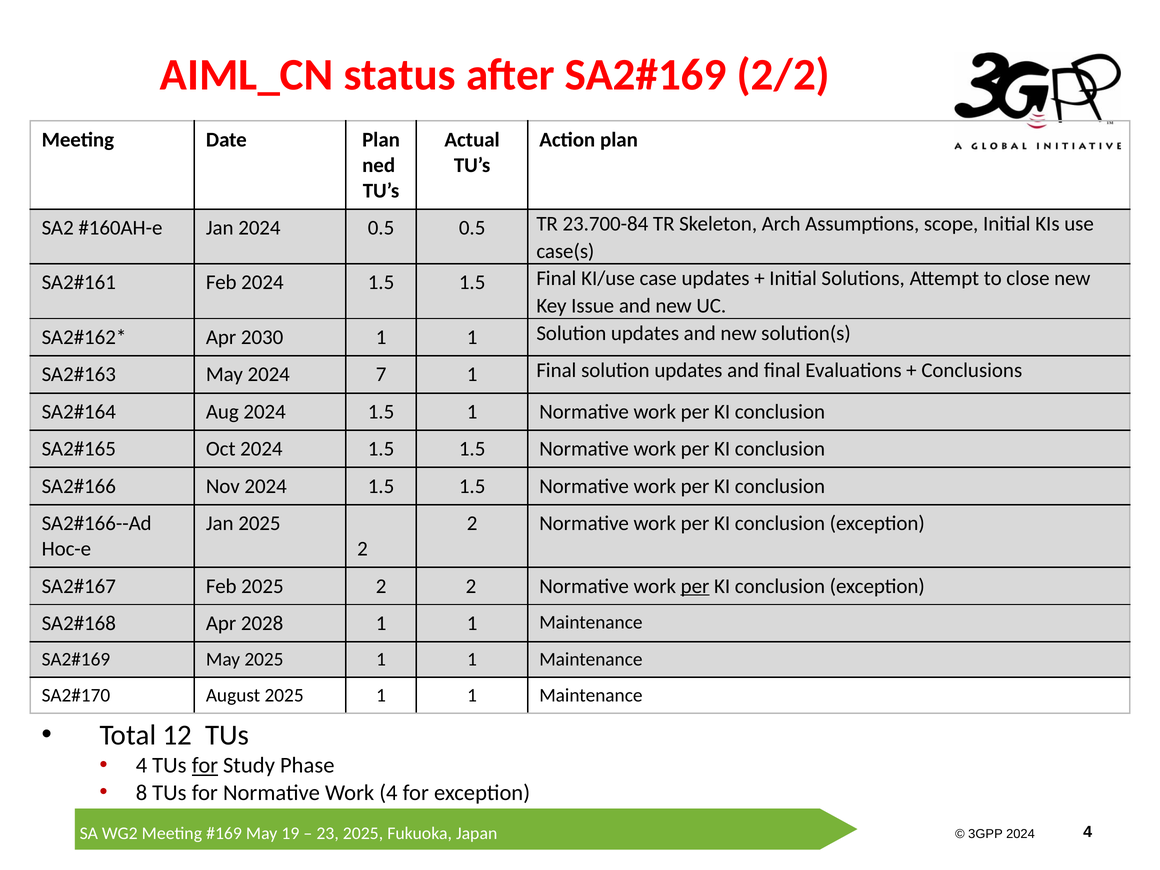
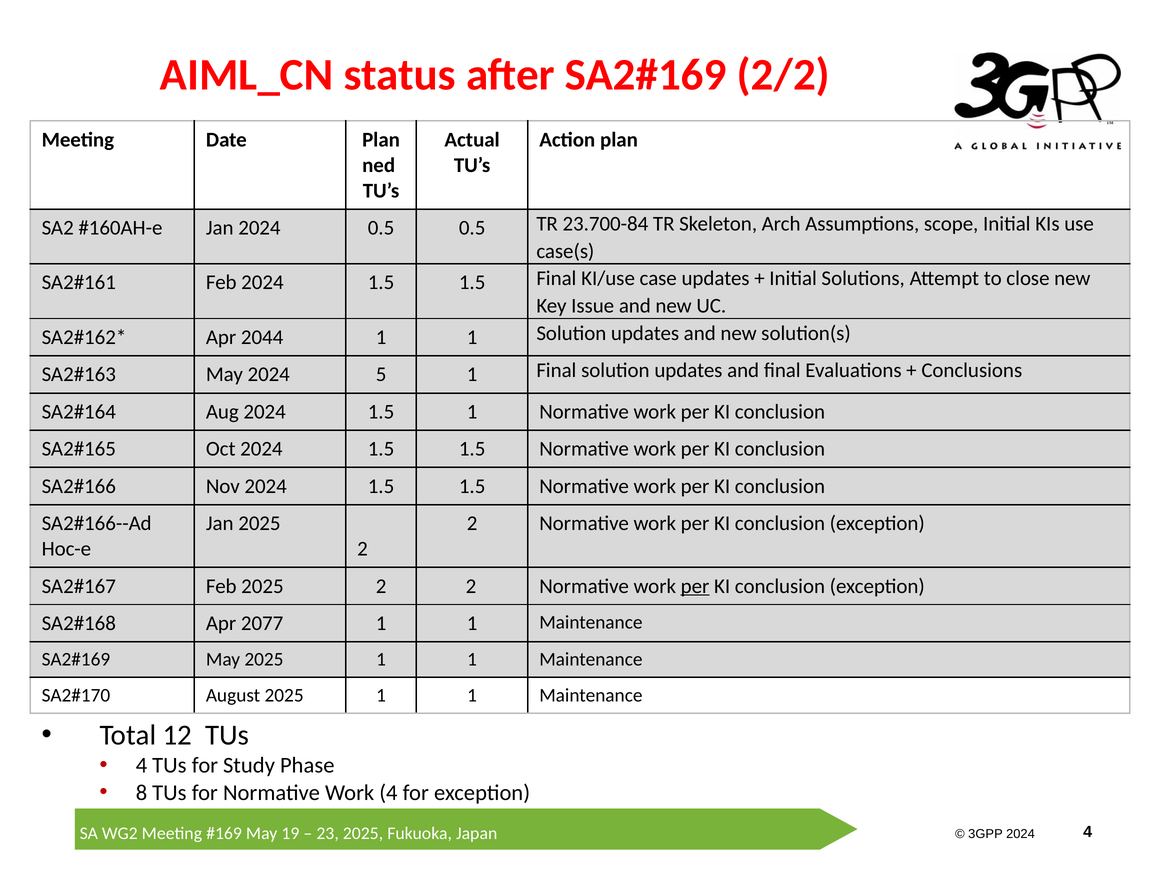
2030: 2030 -> 2044 (262, 337)
7: 7 -> 5 (381, 374)
2028: 2028 -> 2077 (262, 623)
for underline: present -> none (205, 766)
